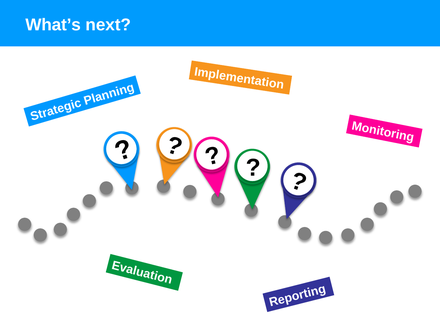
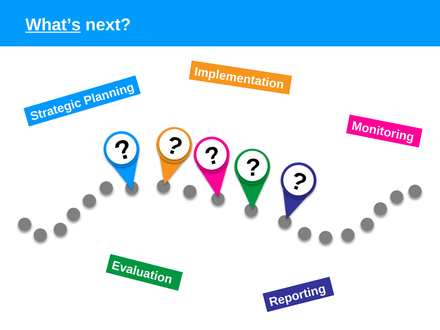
What’s underline: none -> present (53, 25)
